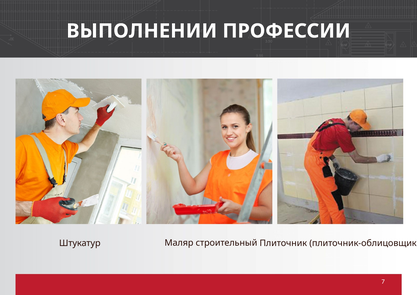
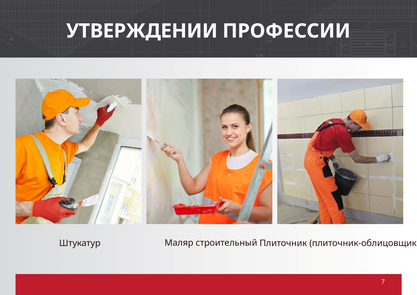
ВЫПОЛНЕНИИ: ВЫПОЛНЕНИИ -> УТВЕРЖДЕНИИ (142, 31)
